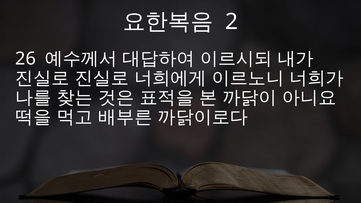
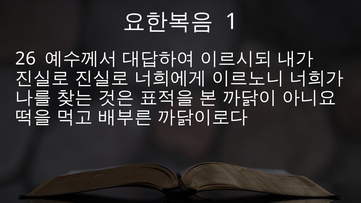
2: 2 -> 1 (232, 22)
